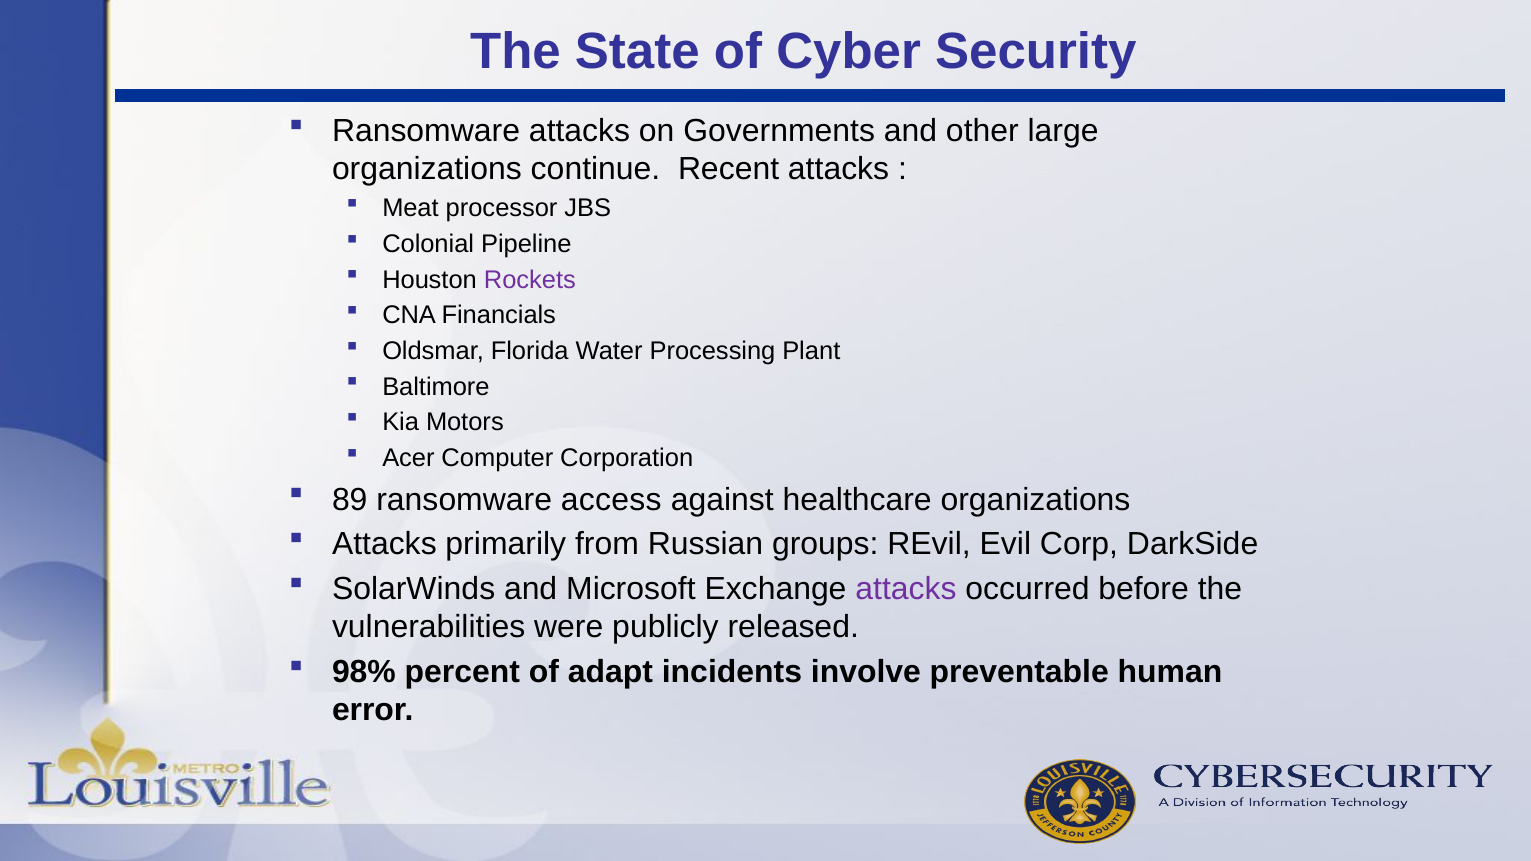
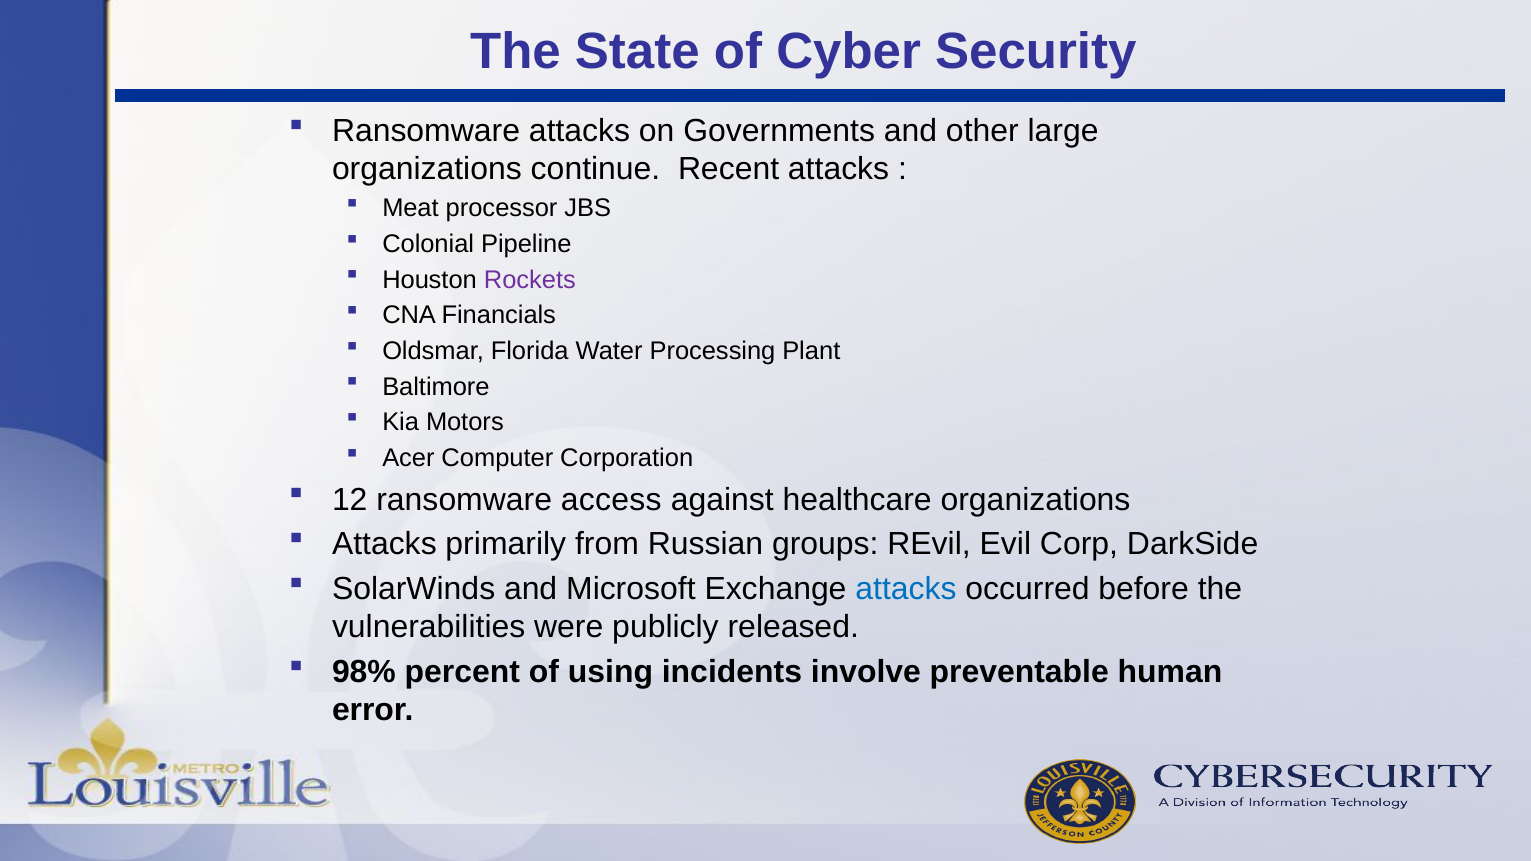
89: 89 -> 12 (350, 500)
attacks colour: purple -> blue (906, 589)
adapt: adapt -> using (610, 672)
